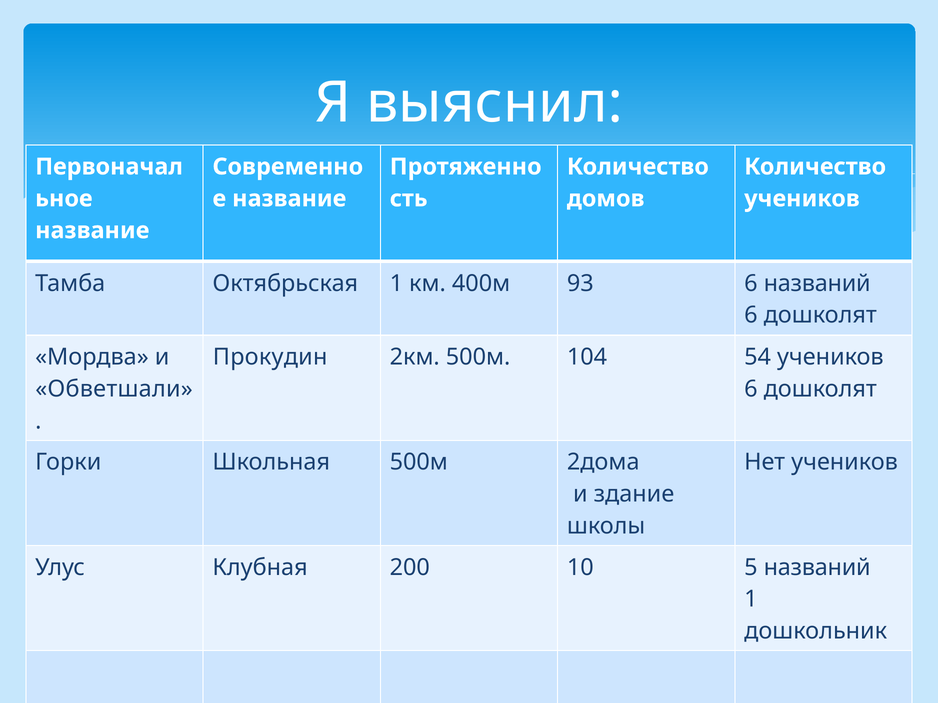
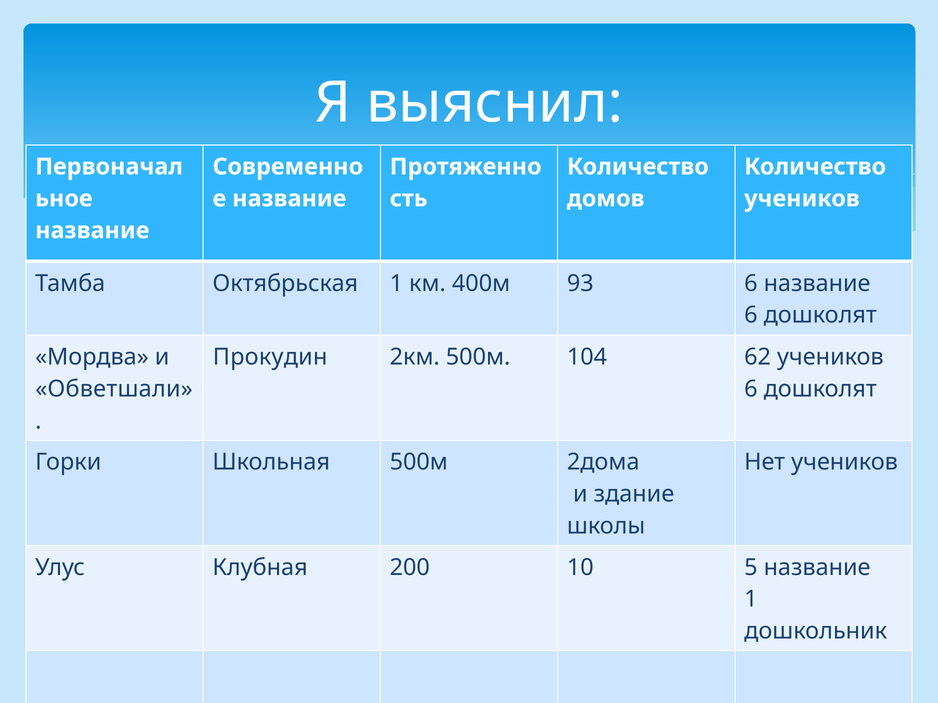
6 названий: названий -> название (817, 284)
54: 54 -> 62 (758, 357)
5 названий: названий -> название (817, 568)
